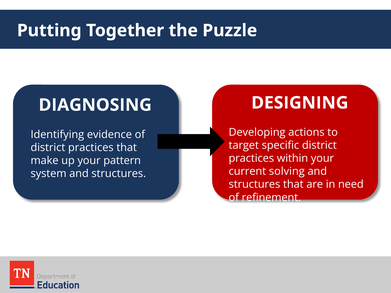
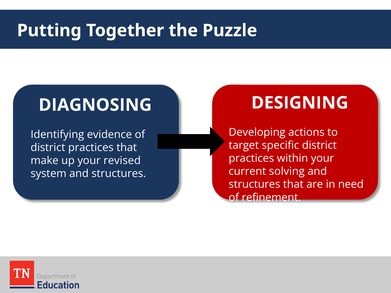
pattern: pattern -> revised (122, 161)
